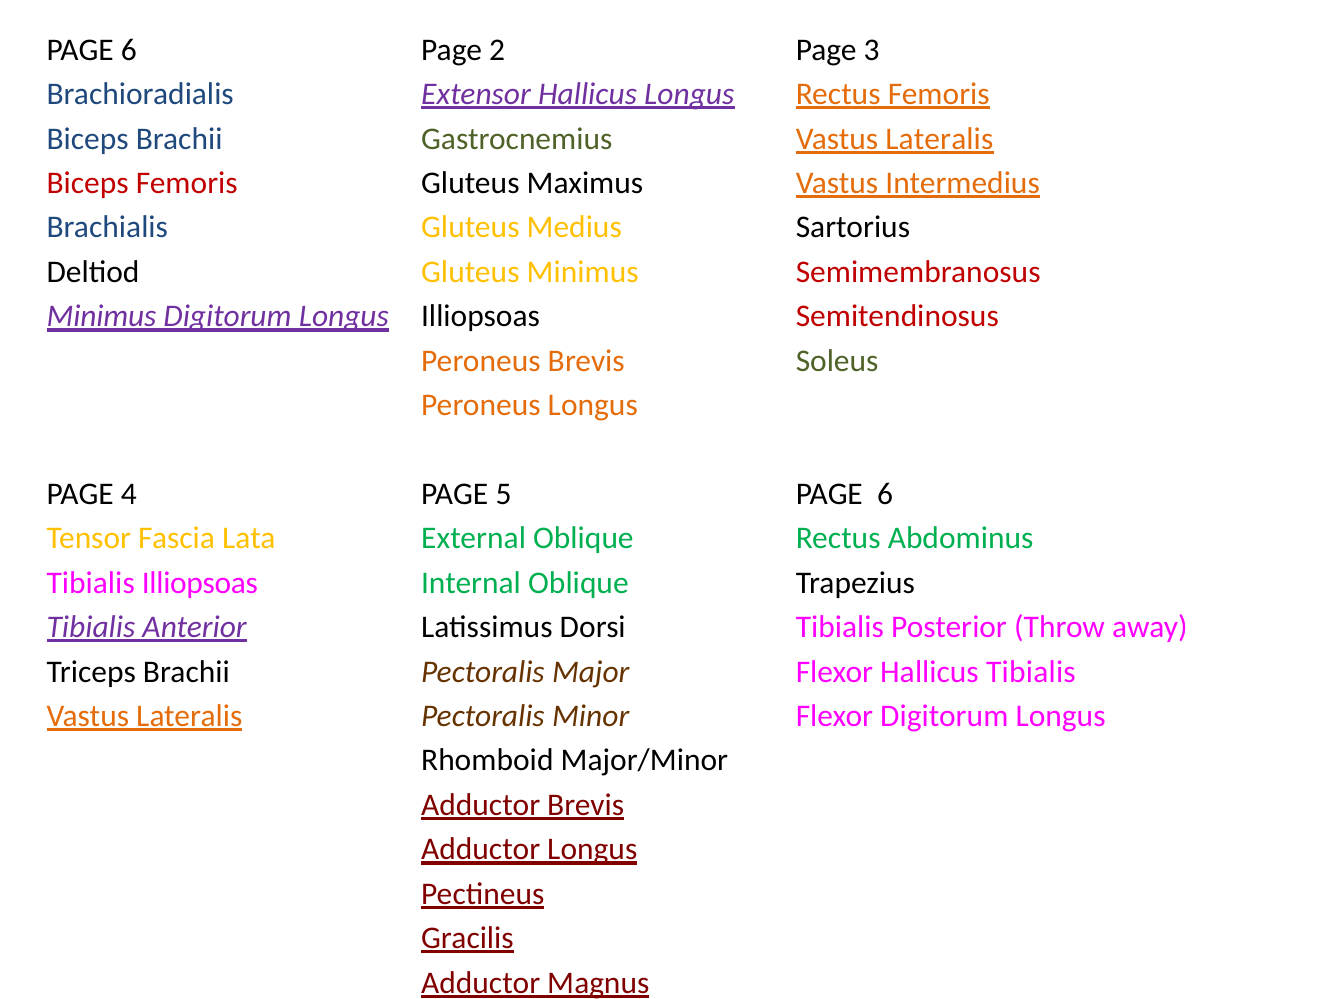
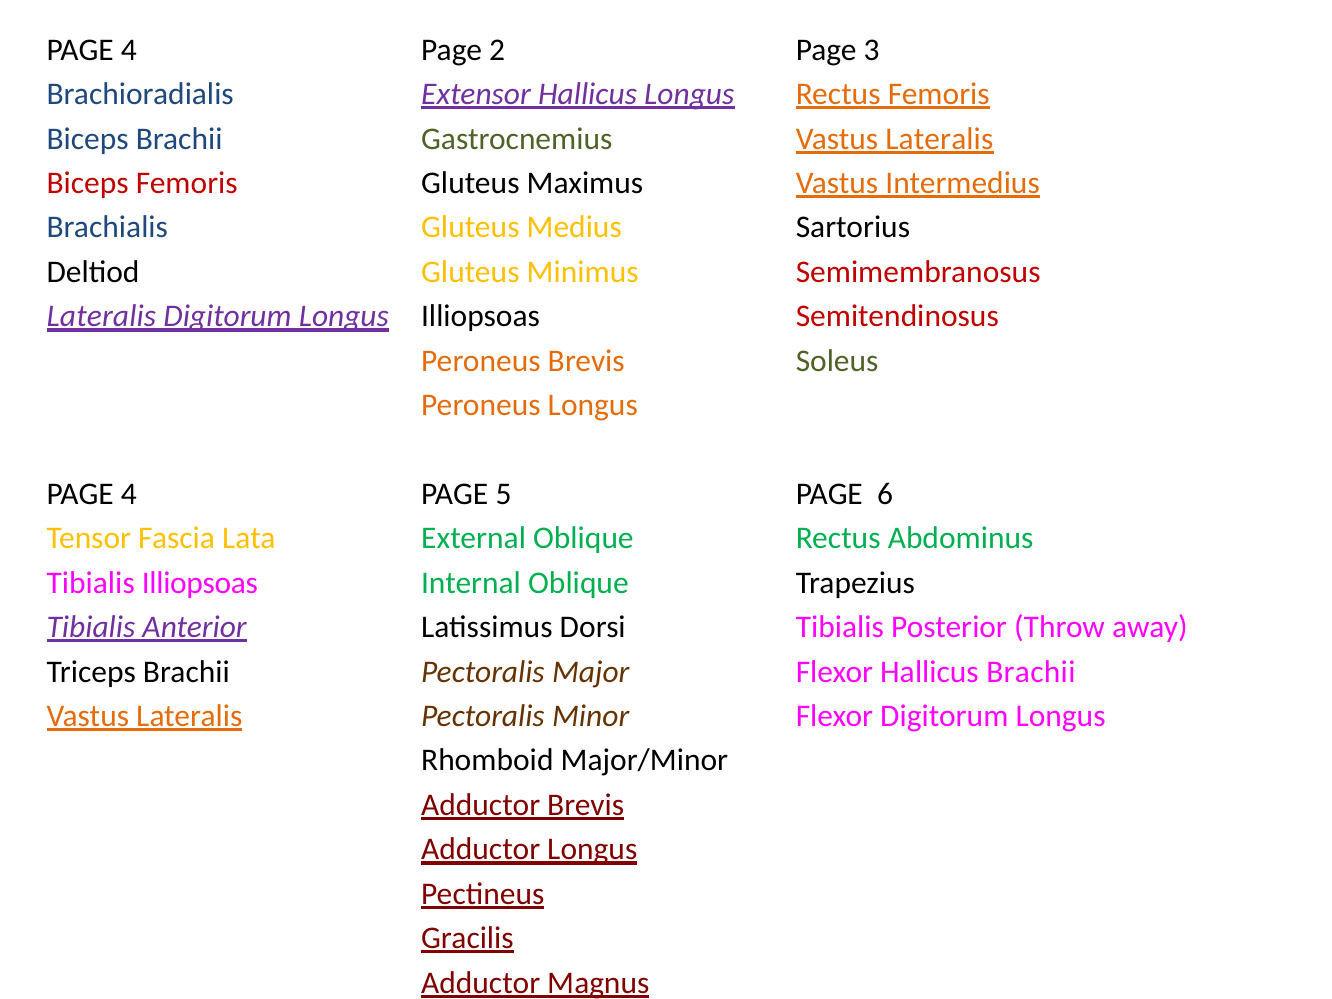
6: 6 -> 4 (129, 50)
Minimus: Minimus -> Lateralis (101, 316)
Hallicus Tibialis: Tibialis -> Brachii (1031, 672)
